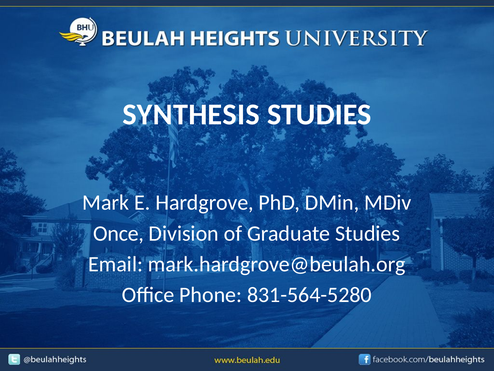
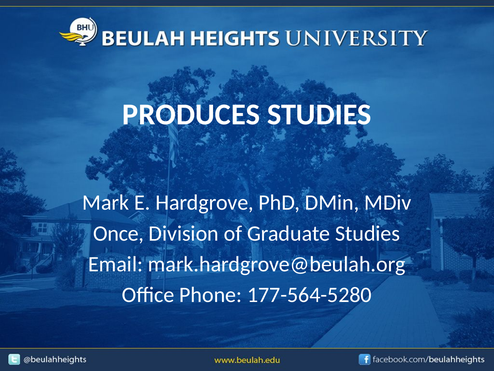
SYNTHESIS: SYNTHESIS -> PRODUCES (191, 114)
831-564-5280: 831-564-5280 -> 177-564-5280 (309, 295)
